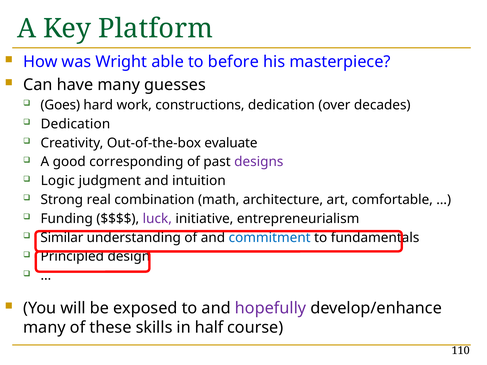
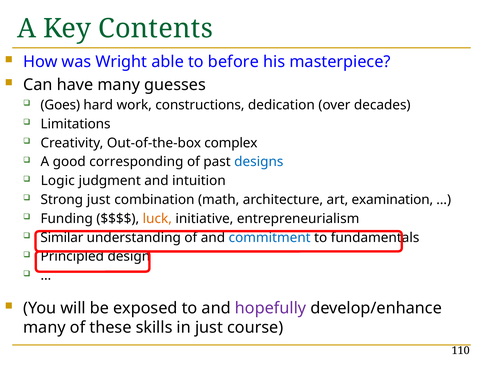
Platform: Platform -> Contents (156, 29)
Dedication: Dedication -> Limitations (76, 124)
evaluate: evaluate -> complex (231, 143)
designs colour: purple -> blue (259, 162)
Strong real: real -> just (99, 200)
comfortable: comfortable -> examination (392, 200)
luck colour: purple -> orange (157, 219)
in half: half -> just (209, 328)
